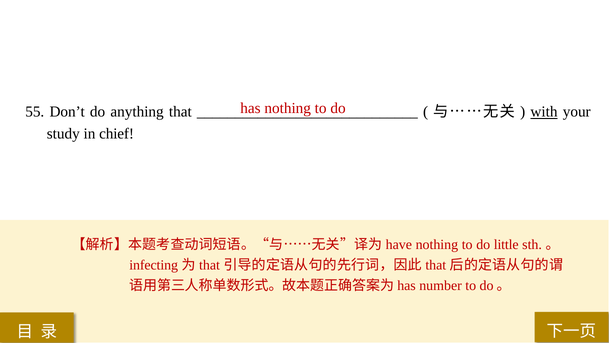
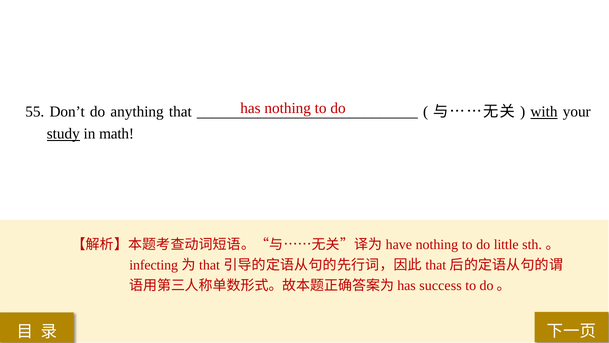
study underline: none -> present (63, 134)
chief: chief -> math (117, 134)
number: number -> success (441, 285)
